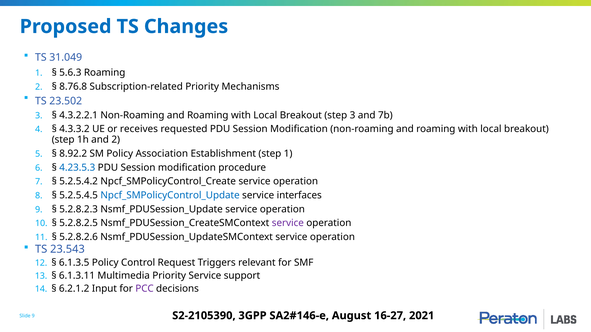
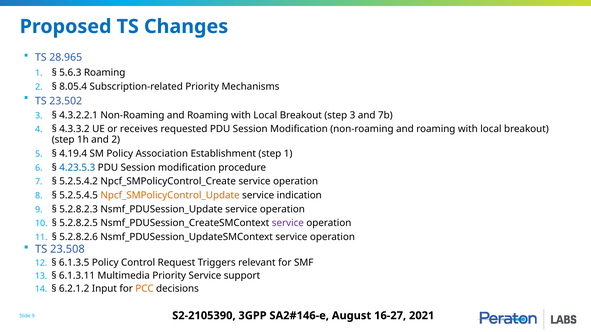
31.049: 31.049 -> 28.965 (66, 57)
8.76.8: 8.76.8 -> 8.05.4 (73, 87)
8.92.2: 8.92.2 -> 4.19.4 (73, 154)
Npcf_SMPolicyControl_Update colour: blue -> orange (170, 195)
interfaces: interfaces -> indication (299, 195)
23.543: 23.543 -> 23.508 (67, 250)
PCC colour: purple -> orange (145, 289)
